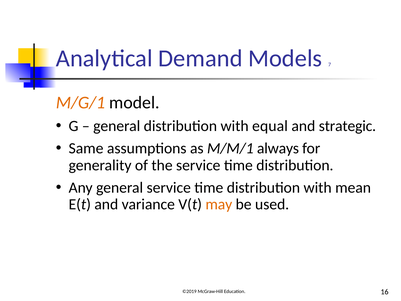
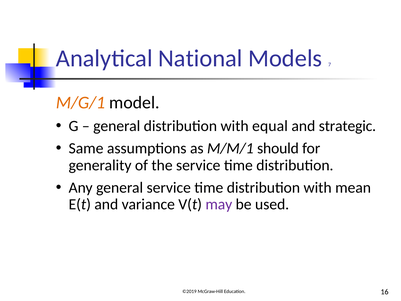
Demand: Demand -> National (200, 58)
always: always -> should (278, 148)
may colour: orange -> purple (219, 204)
